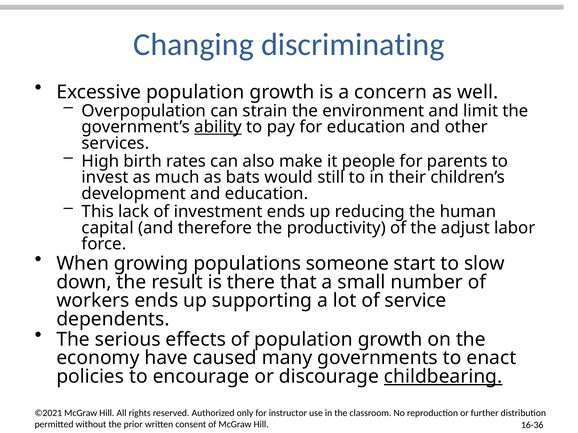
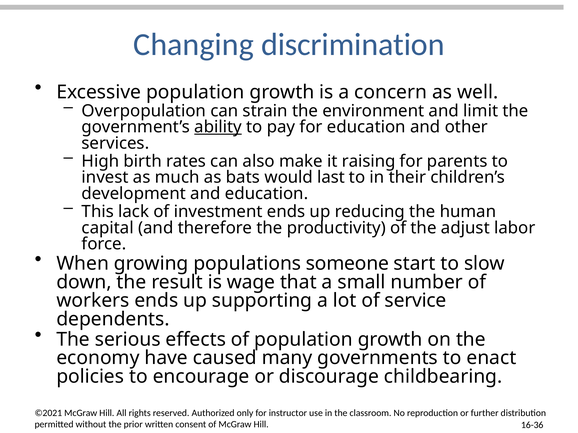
discriminating: discriminating -> discrimination (353, 45)
people: people -> raising (369, 161)
still: still -> last (331, 178)
there: there -> wage (251, 282)
childbearing underline: present -> none (443, 377)
